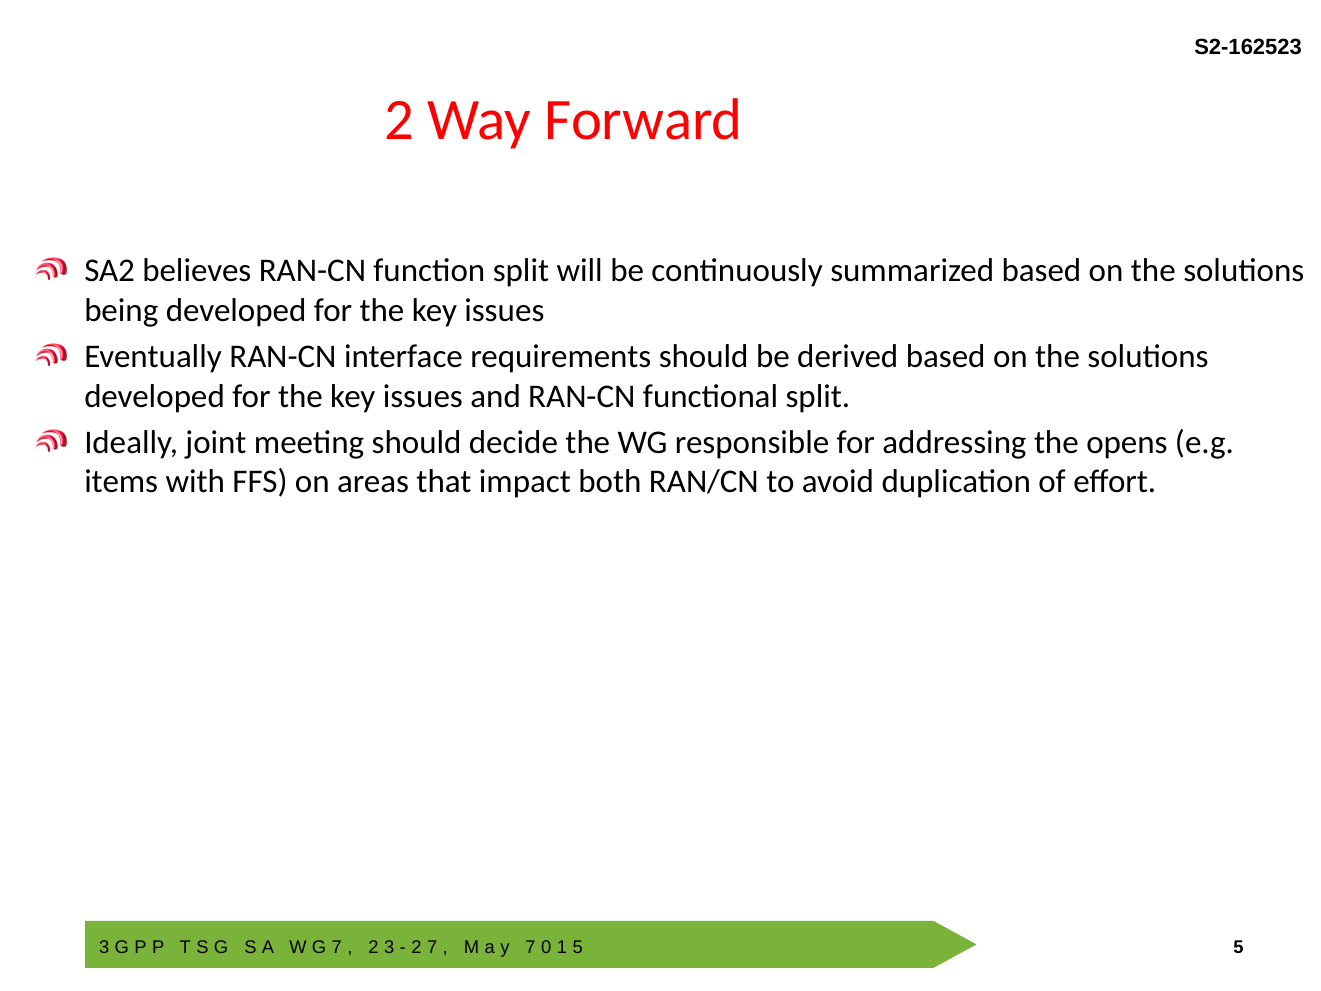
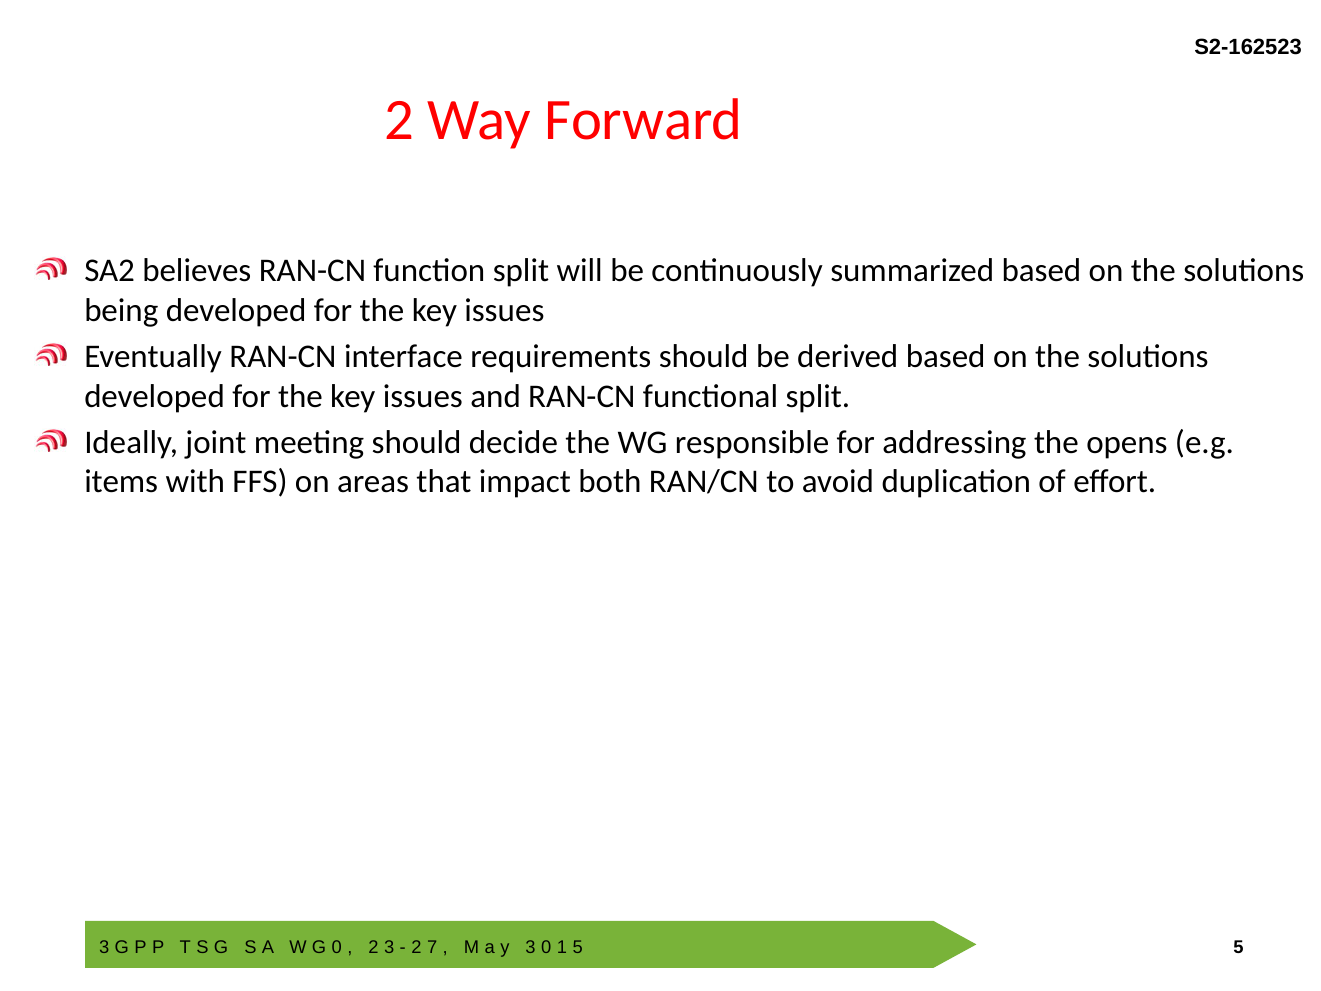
7: 7 -> 0 (337, 947)
7: 7 -> 3 (531, 947)
